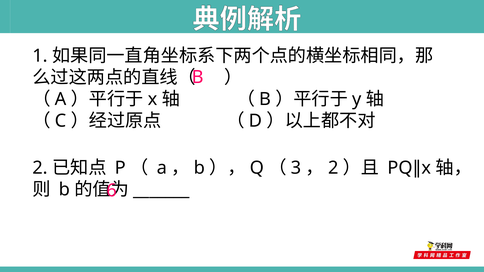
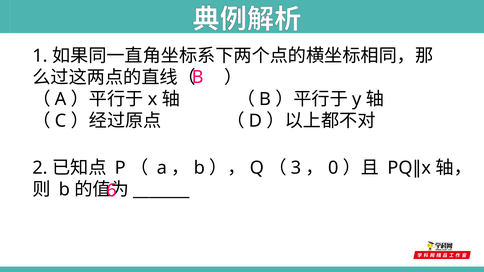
2: 2 -> 0 (333, 168)
